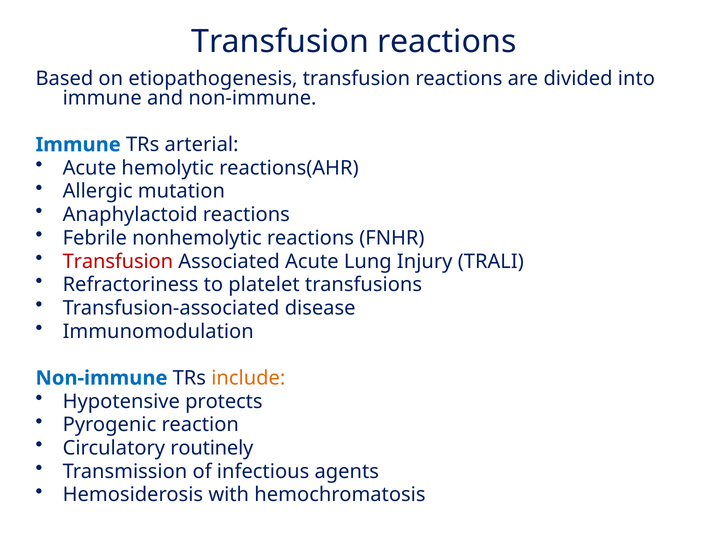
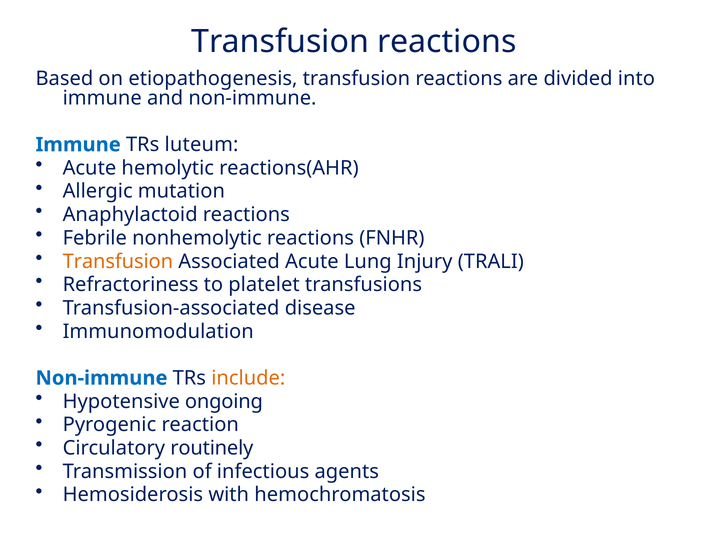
arterial: arterial -> luteum (202, 145)
Transfusion colour: red -> orange (118, 261)
protects: protects -> ongoing (224, 401)
